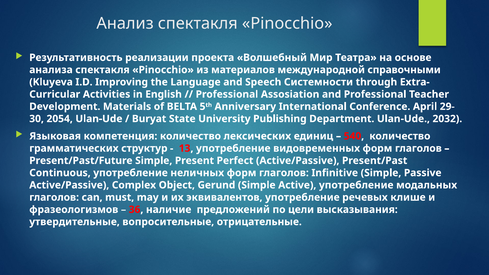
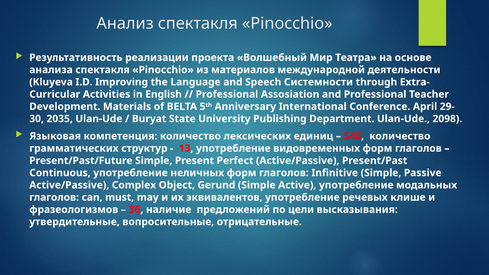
справочными: справочными -> деятельности (404, 70)
2054: 2054 -> 2035 (60, 119)
2032: 2032 -> 2098 (447, 119)
